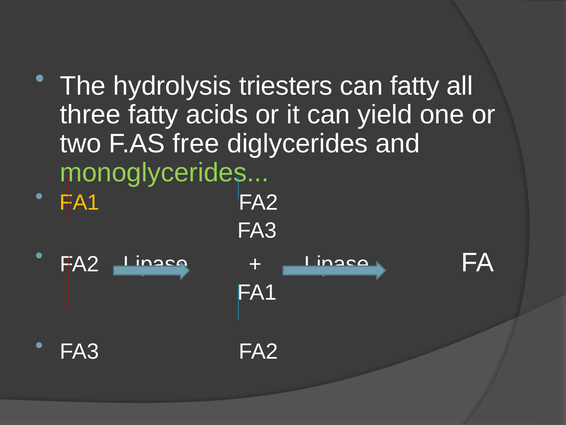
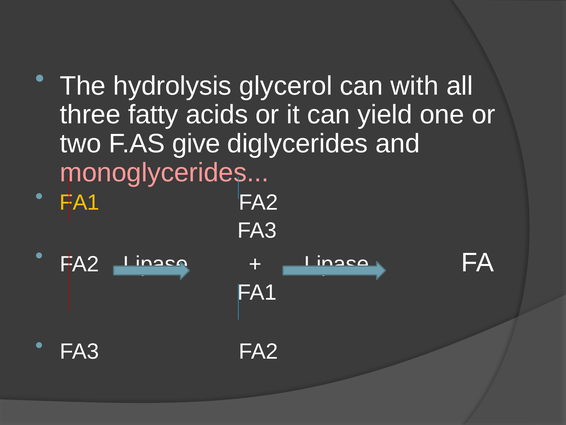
triesters: triesters -> glycerol (286, 86)
can fatty: fatty -> with (415, 86)
free: free -> give (196, 144)
monoglycerides colour: light green -> pink (164, 172)
